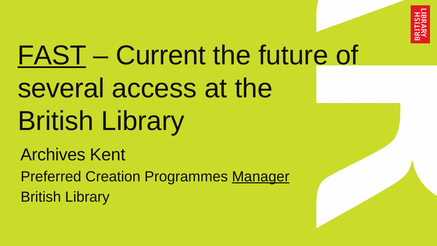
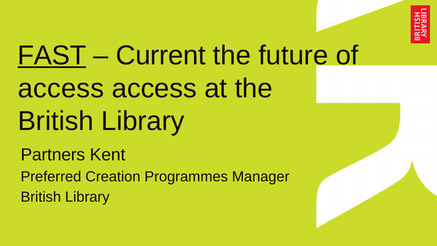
several: several -> access (61, 88)
Archives: Archives -> Partners (53, 155)
Manager underline: present -> none (261, 176)
